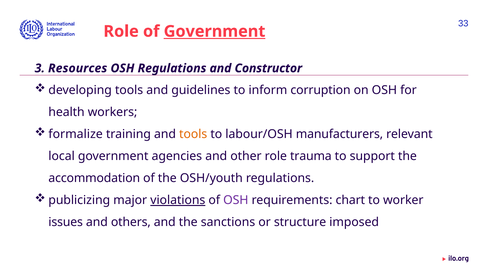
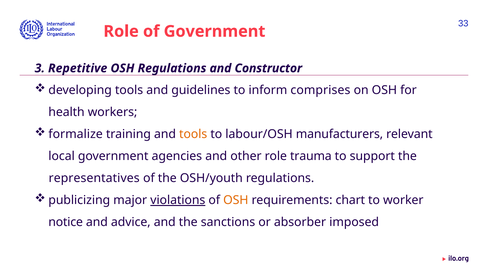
Government underline: present -> none (215, 31)
Resources: Resources -> Repetitive (78, 68)
corruption: corruption -> comprises (320, 90)
accommodation: accommodation -> representatives (94, 178)
OSH colour: purple -> orange (236, 200)
issues: issues -> notice (66, 222)
others: others -> advice (131, 222)
structure: structure -> absorber (300, 222)
